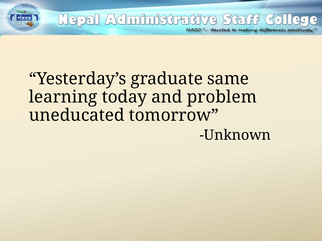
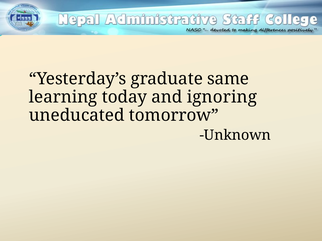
problem: problem -> ignoring (222, 97)
